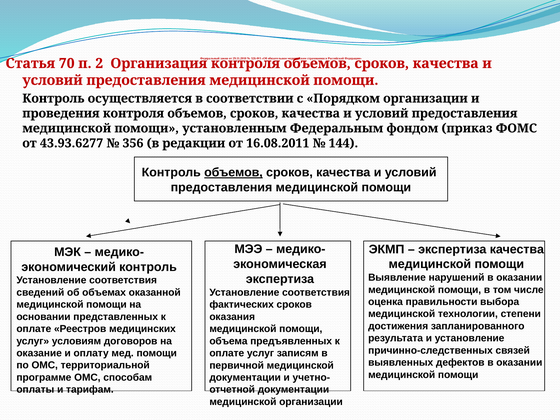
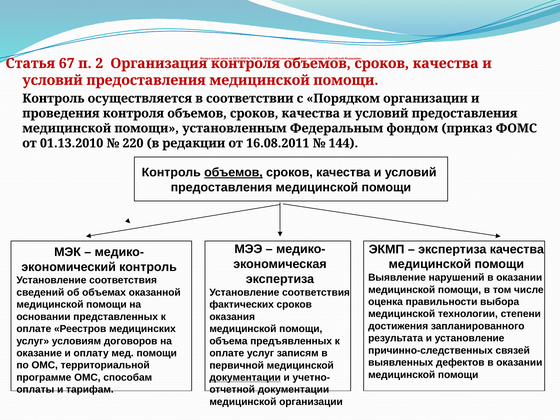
70: 70 -> 67 (67, 63)
43.93.6277: 43.93.6277 -> 01.13.2010 (72, 143)
356: 356 -> 220 (133, 143)
документации underline: none -> present (245, 377)
